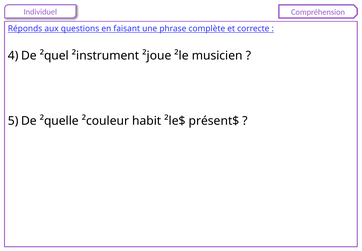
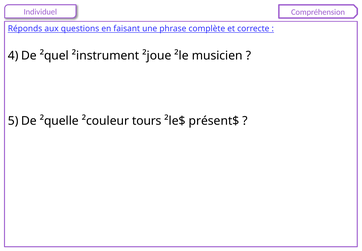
habit: habit -> tours (147, 121)
